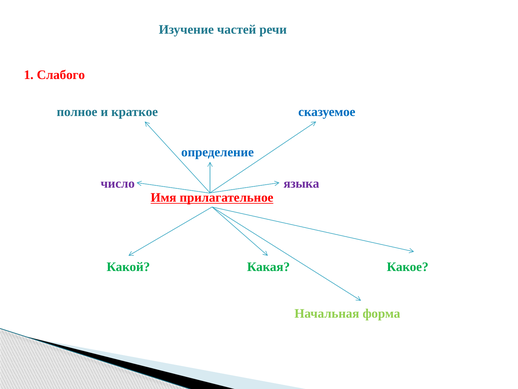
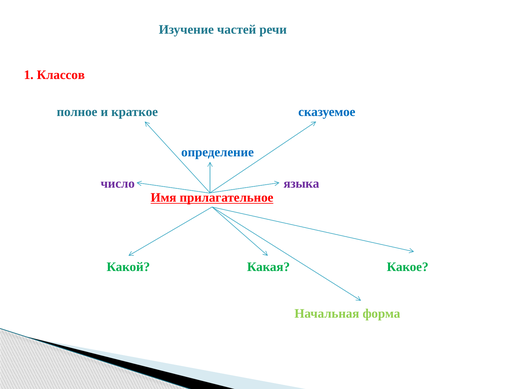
Слабого: Слабого -> Классов (61, 75)
